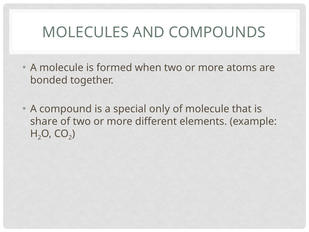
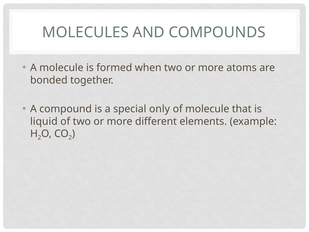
share: share -> liquid (44, 121)
